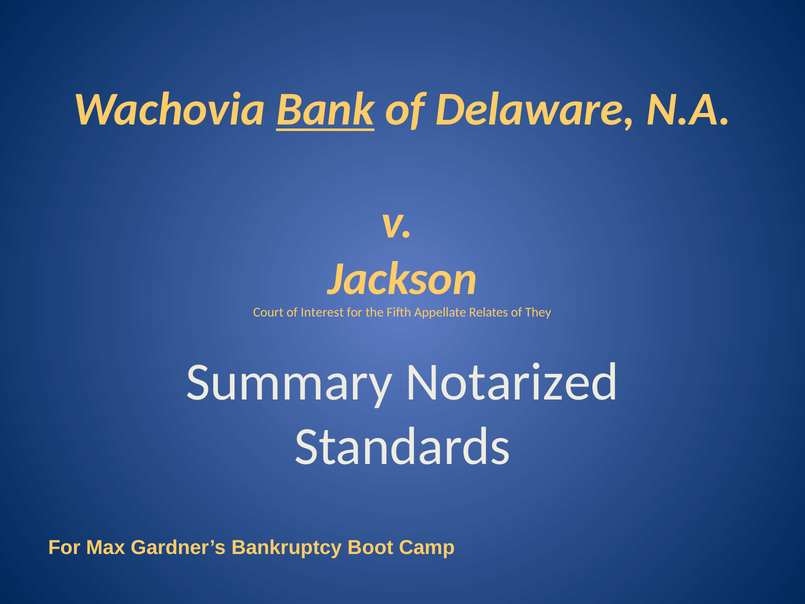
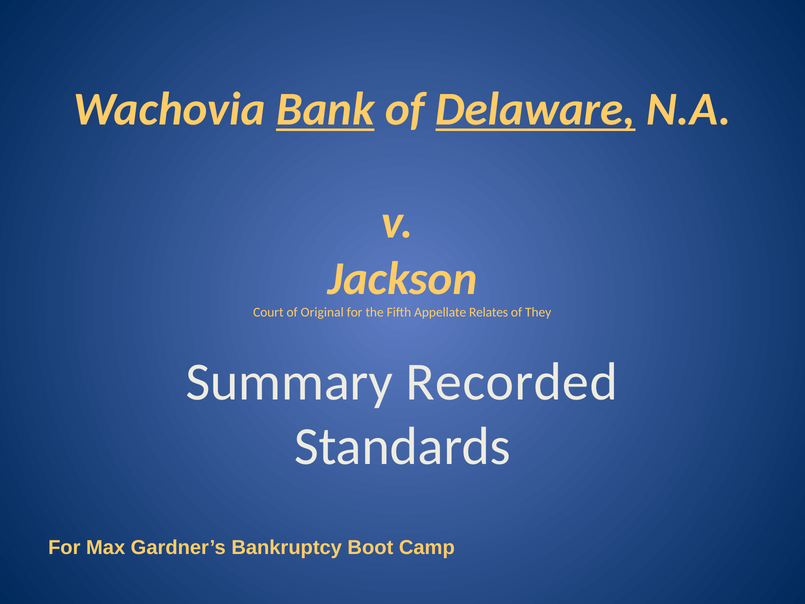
Delaware underline: none -> present (535, 109)
Interest: Interest -> Original (322, 312)
Notarized: Notarized -> Recorded (512, 382)
